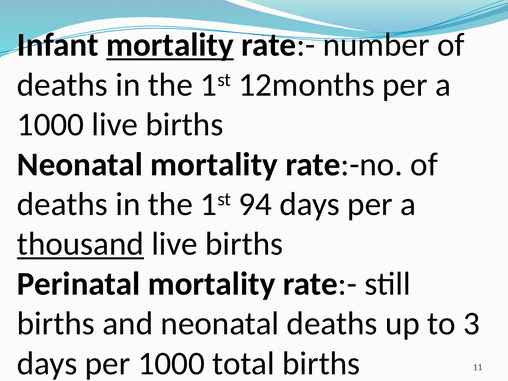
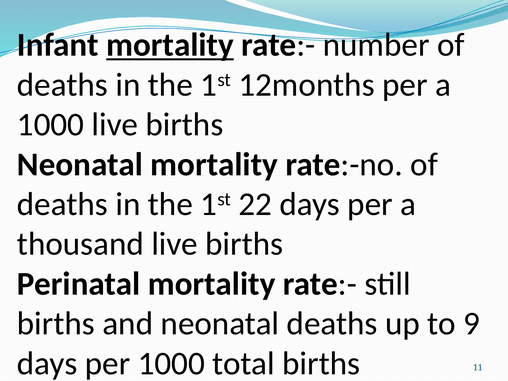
94: 94 -> 22 (255, 204)
thousand underline: present -> none (80, 244)
3: 3 -> 9 (471, 324)
